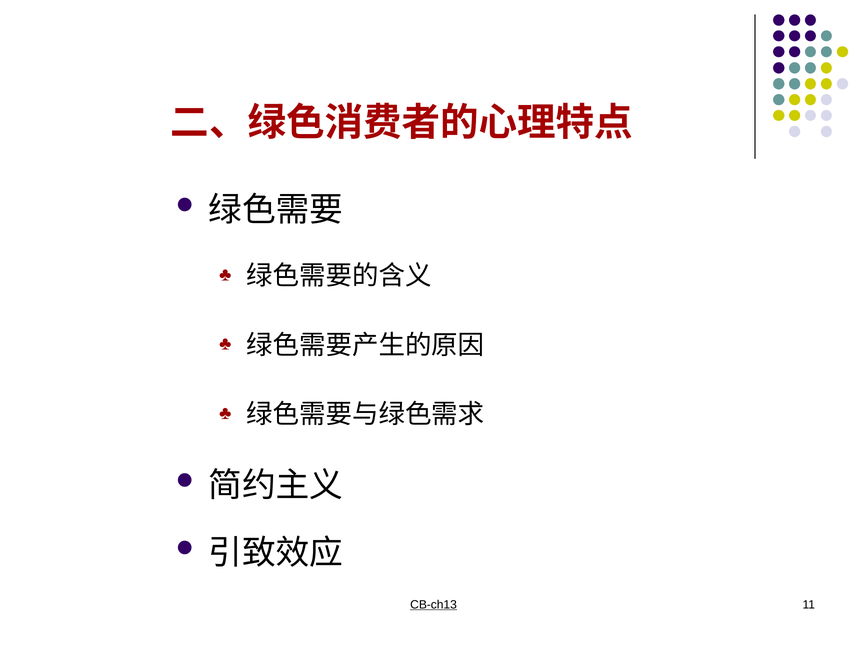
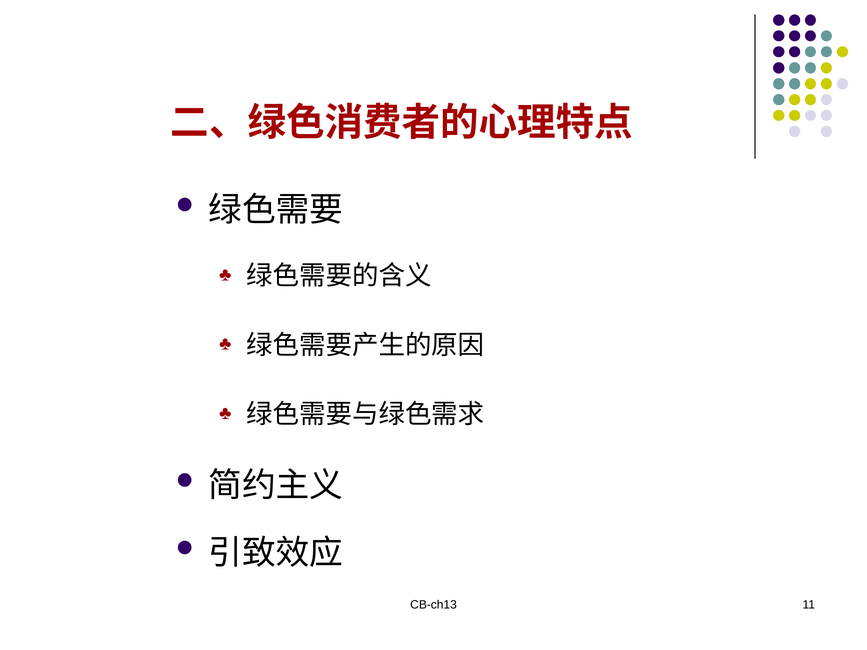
CB-ch13 underline: present -> none (434, 605)
